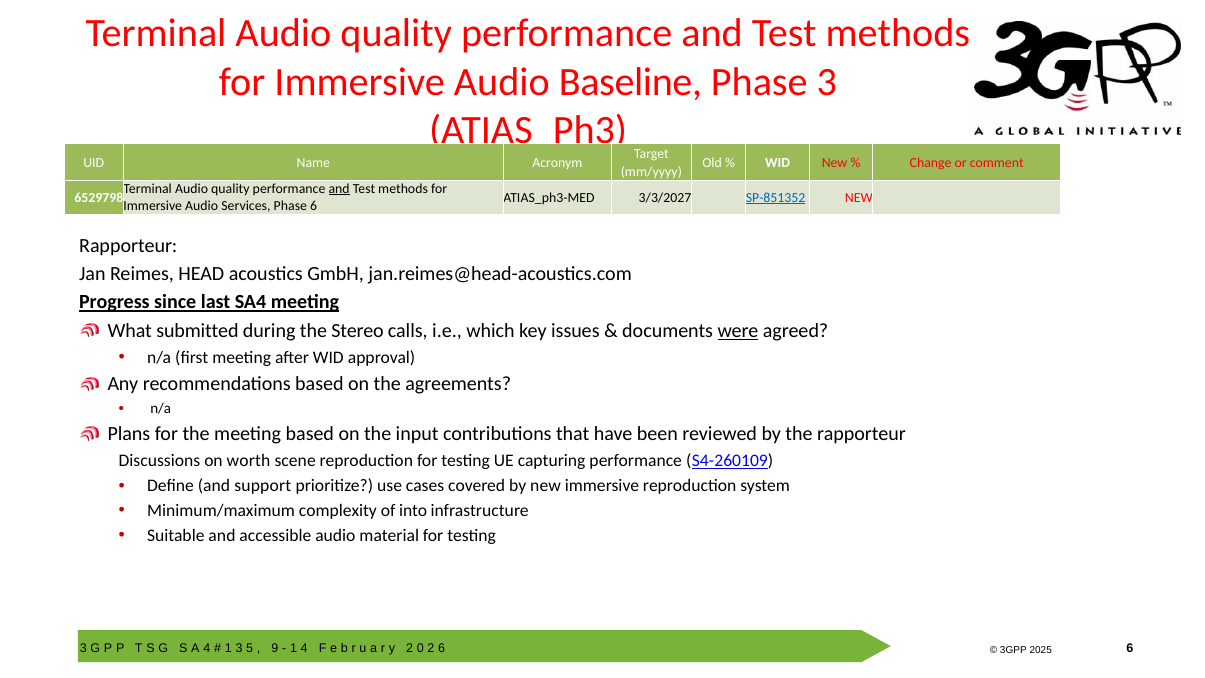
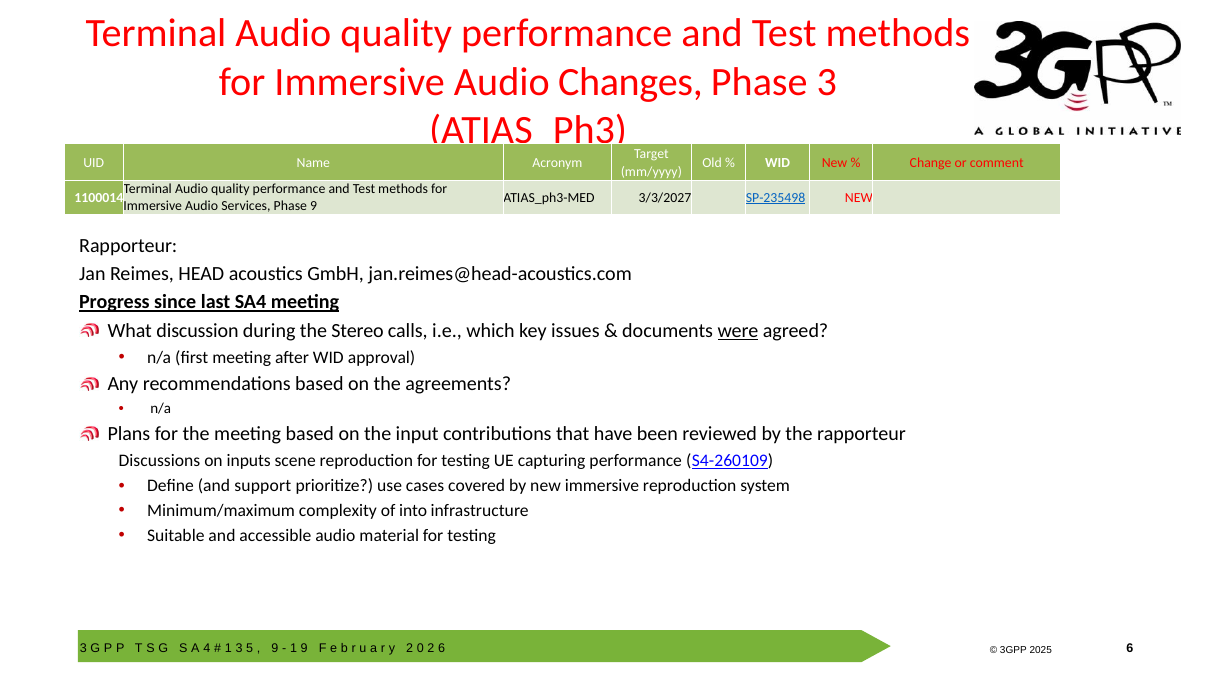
Baseline: Baseline -> Changes (630, 82)
and underline: present -> none (339, 189)
6529798: 6529798 -> 1100014 (99, 197)
SP-851352: SP-851352 -> SP-235498 (776, 197)
Phase 6: 6 -> 9 (314, 206)
submitted: submitted -> discussion (197, 331)
worth: worth -> inputs (249, 461)
4: 4 -> 9 (304, 648)
